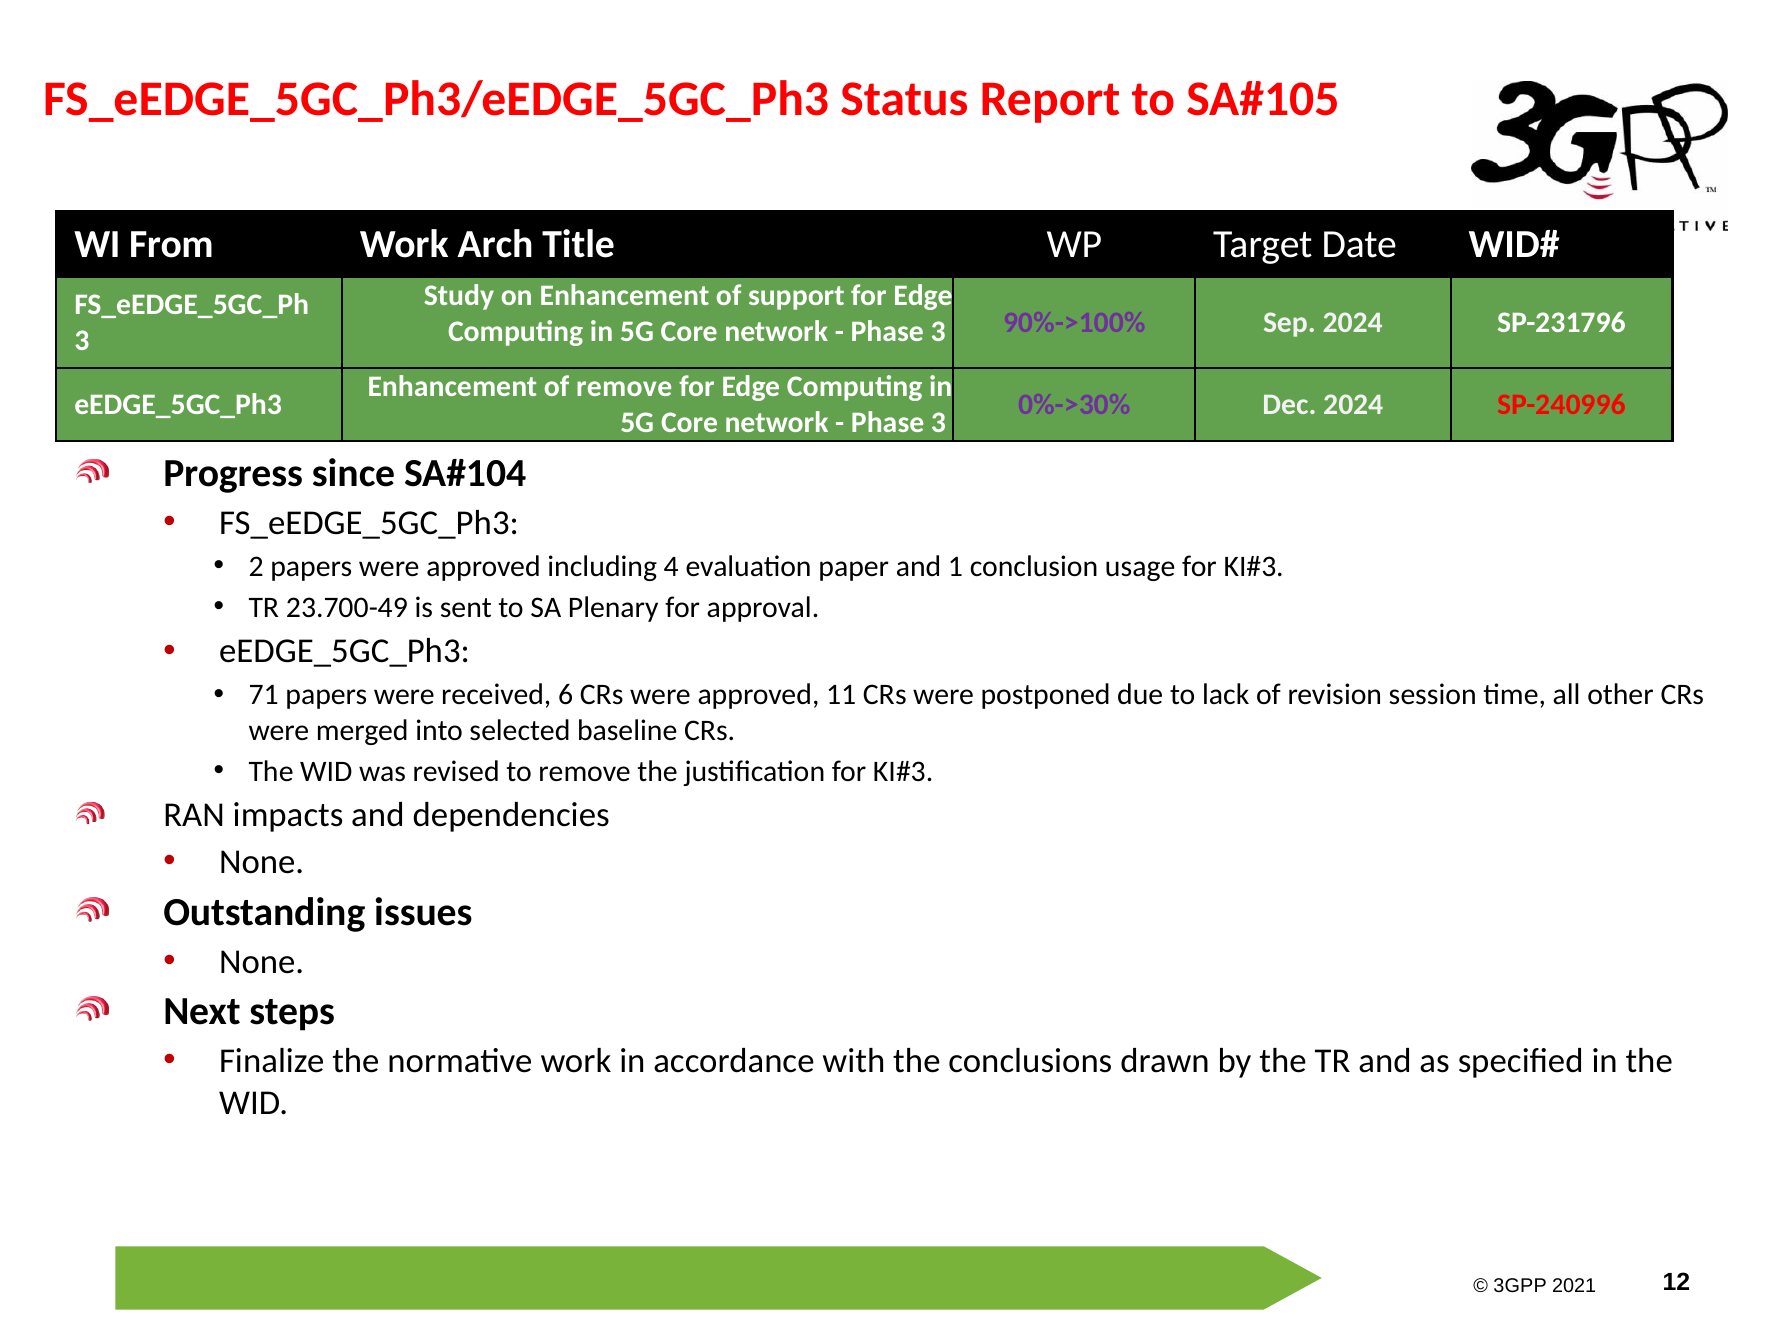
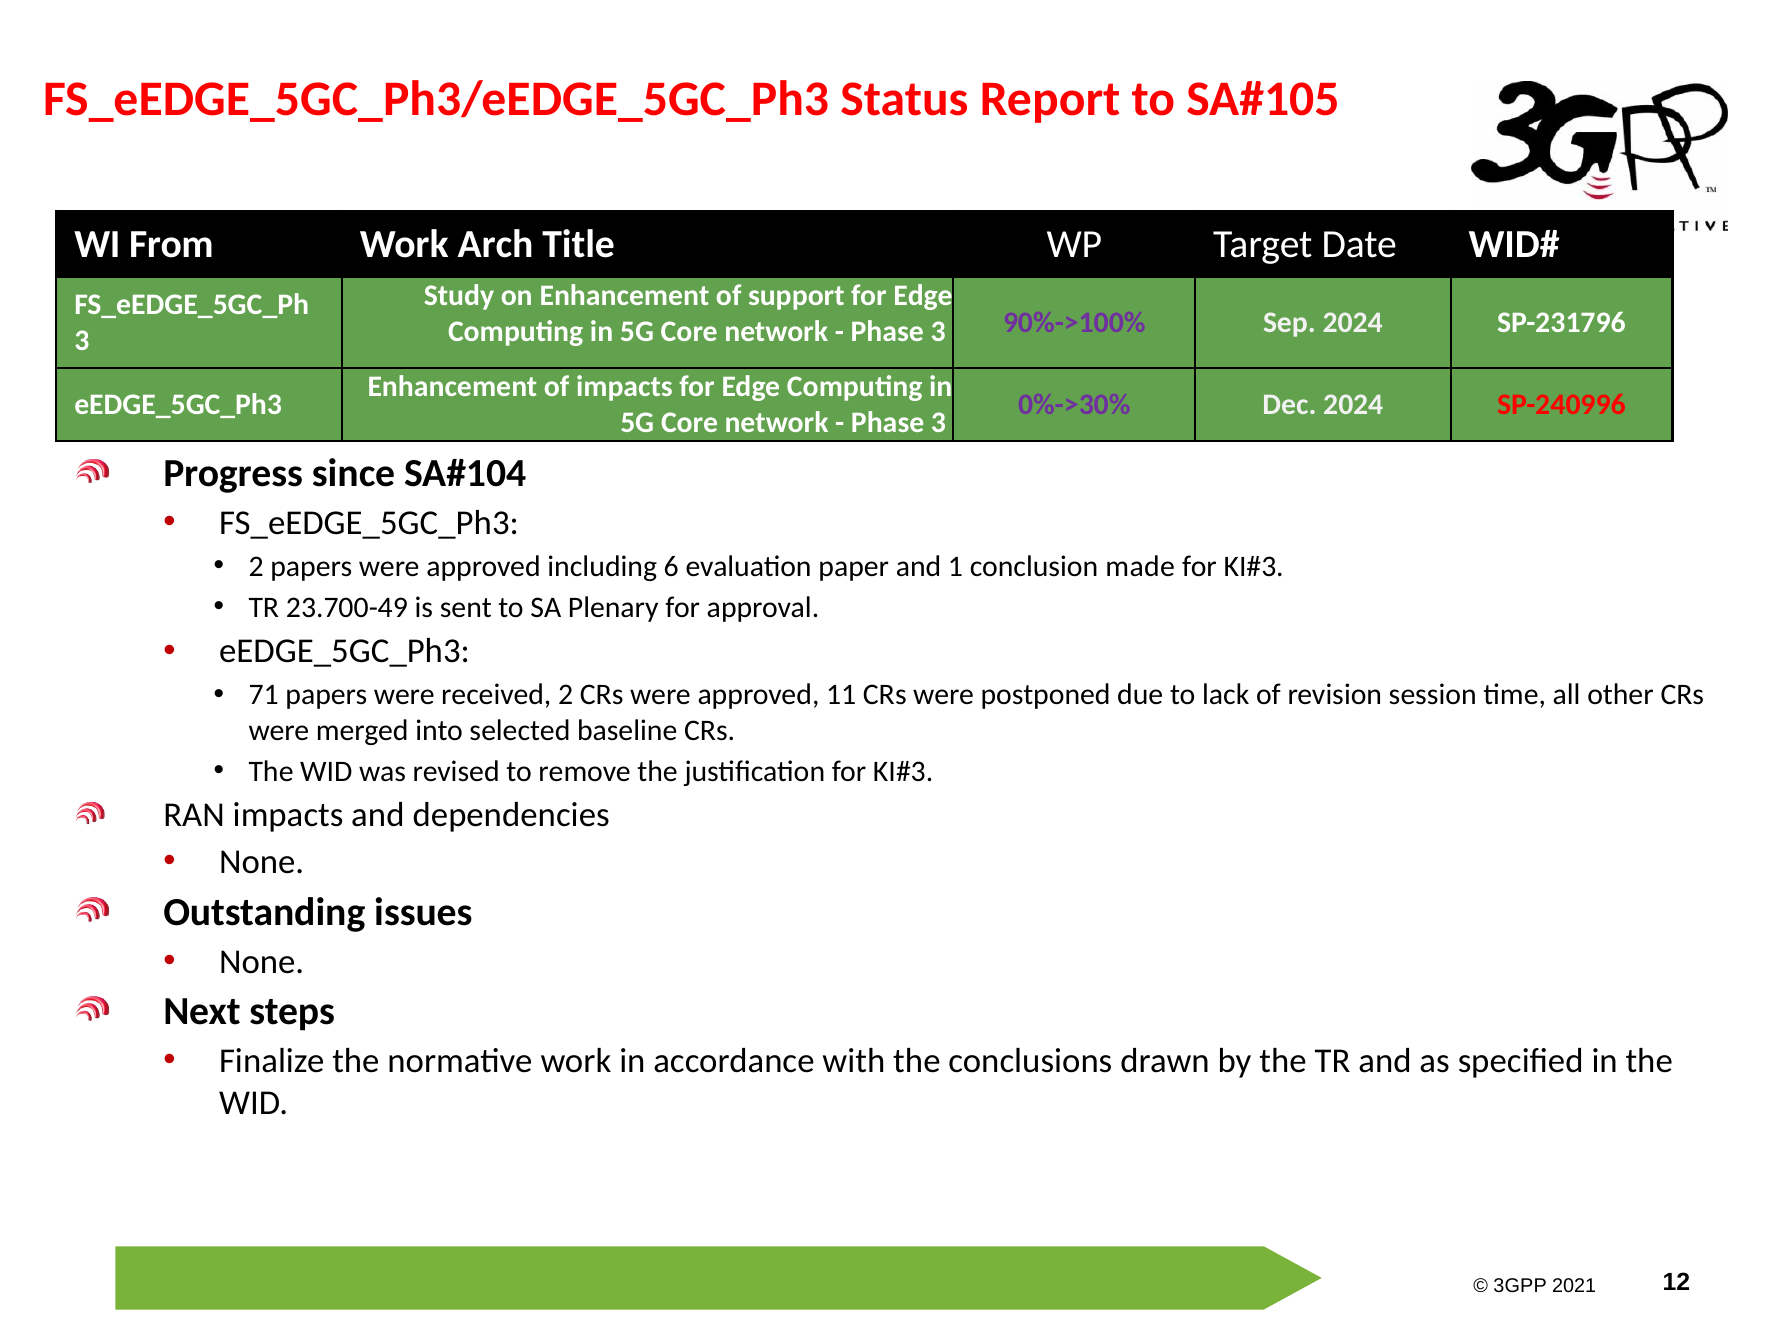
of remove: remove -> impacts (624, 386)
4: 4 -> 6 (671, 567)
usage: usage -> made (1140, 567)
received 6: 6 -> 2 (566, 695)
